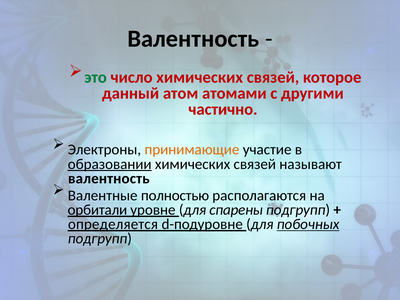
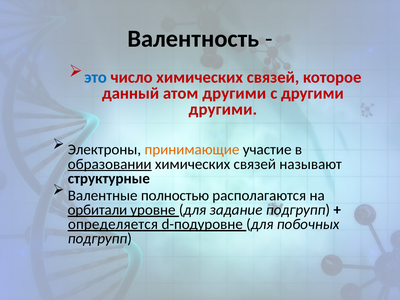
это colour: green -> blue (96, 77)
атом атомами: атомами -> другими (234, 93)
частично: частично -> другими (223, 109)
валентность: валентность -> структурные (109, 179)
спарены: спарены -> задание (236, 210)
побочных underline: present -> none (308, 224)
